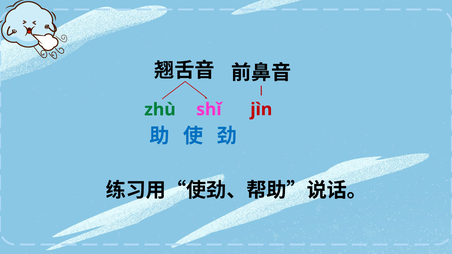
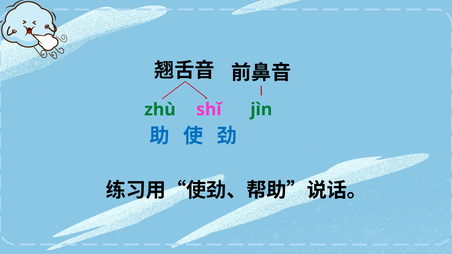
jìn colour: red -> green (261, 110)
